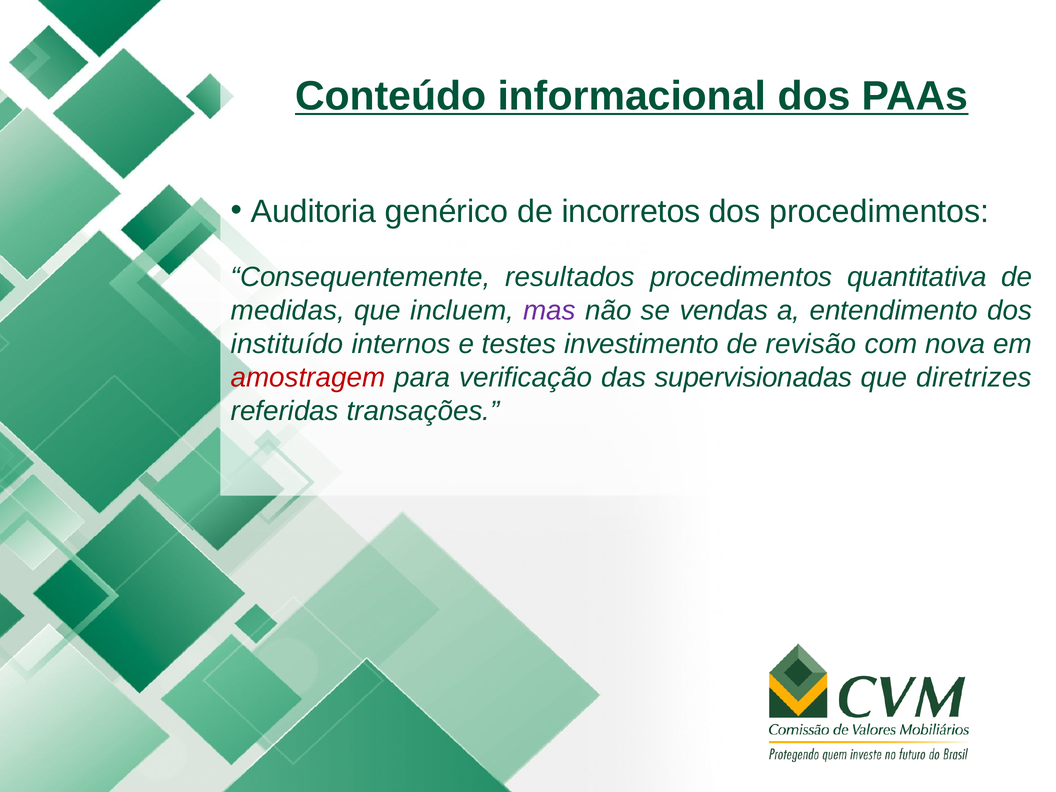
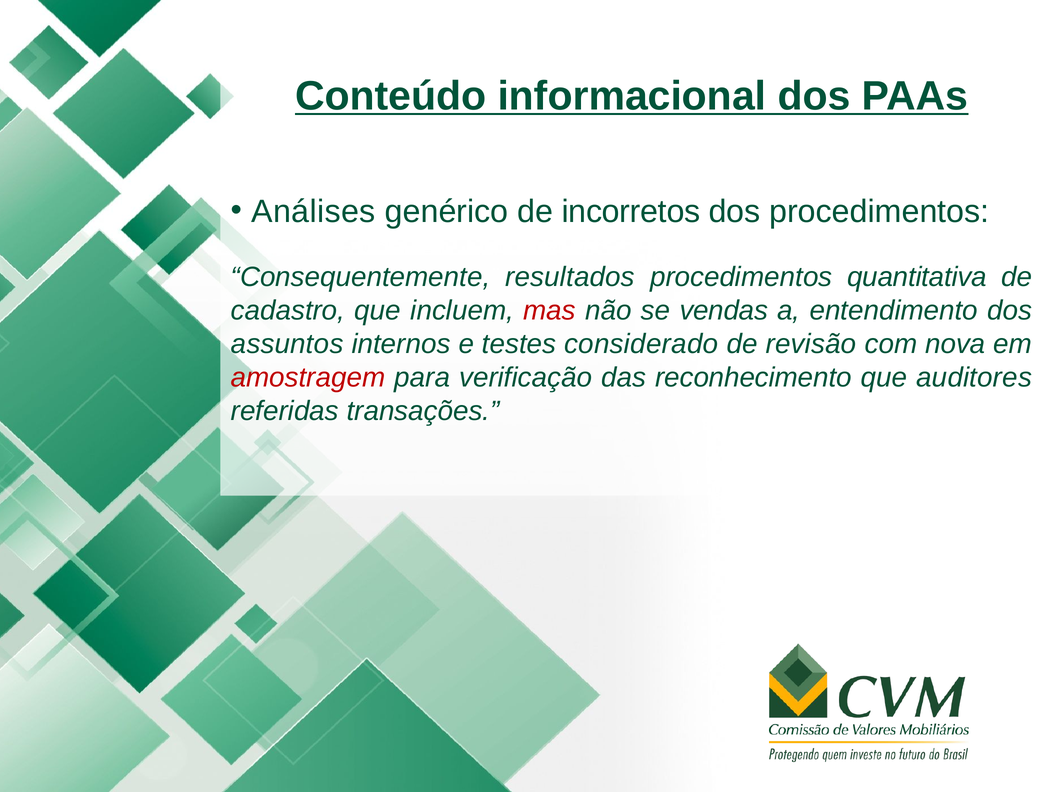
Auditoria: Auditoria -> Análises (313, 211)
medidas: medidas -> cadastro (288, 311)
mas colour: purple -> red (550, 311)
instituído: instituído -> assuntos (287, 344)
investimento: investimento -> considerado (641, 344)
supervisionadas: supervisionadas -> reconhecimento (753, 377)
diretrizes: diretrizes -> auditores (974, 377)
